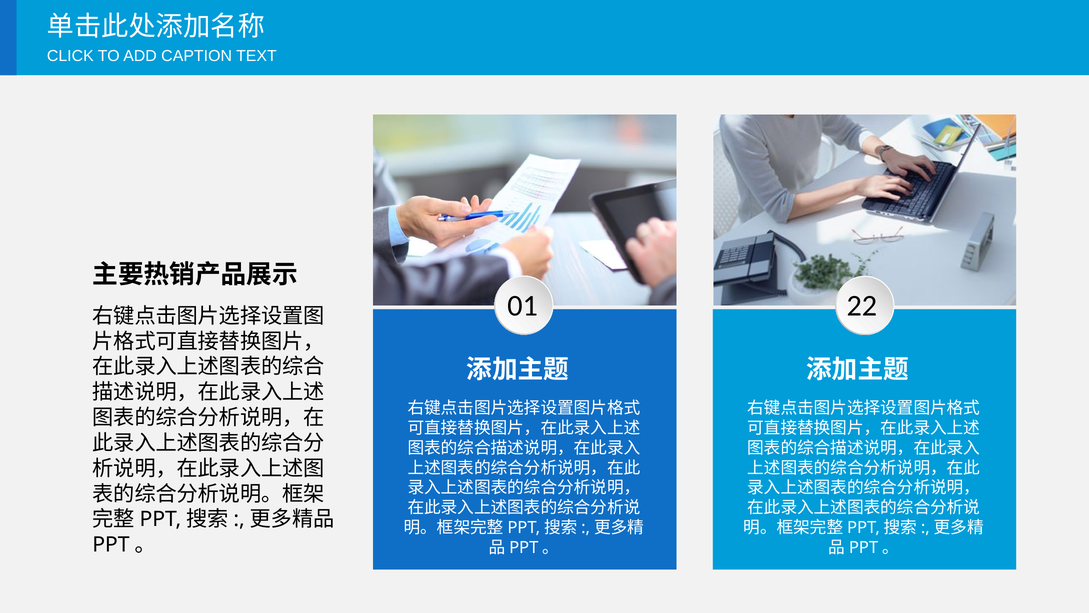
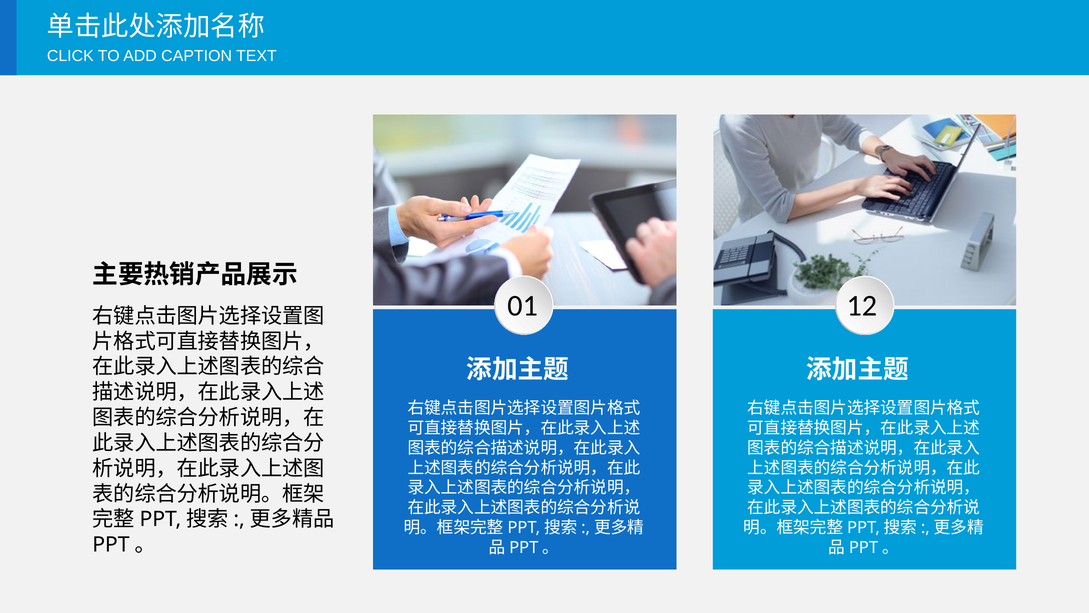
22: 22 -> 12 (862, 306)
